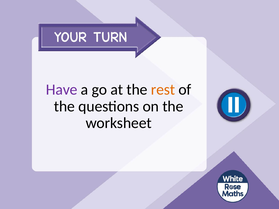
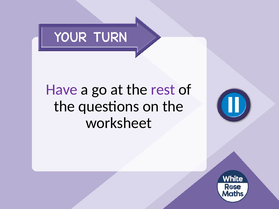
rest colour: orange -> purple (163, 90)
